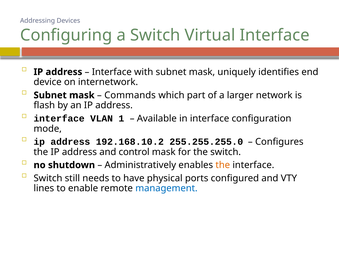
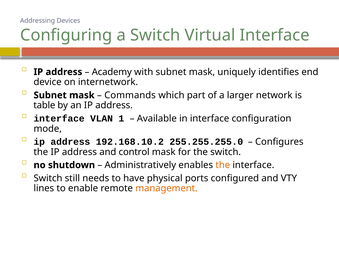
Interface: Interface -> Academy (112, 72)
flash: flash -> table (44, 105)
management colour: blue -> orange (166, 189)
